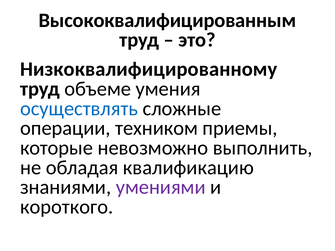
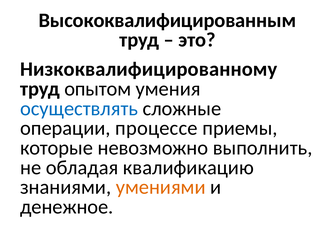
объеме: объеме -> опытом (98, 89)
техником: техником -> процессе (156, 128)
умениями colour: purple -> orange (161, 187)
короткого: короткого -> денежное (67, 207)
